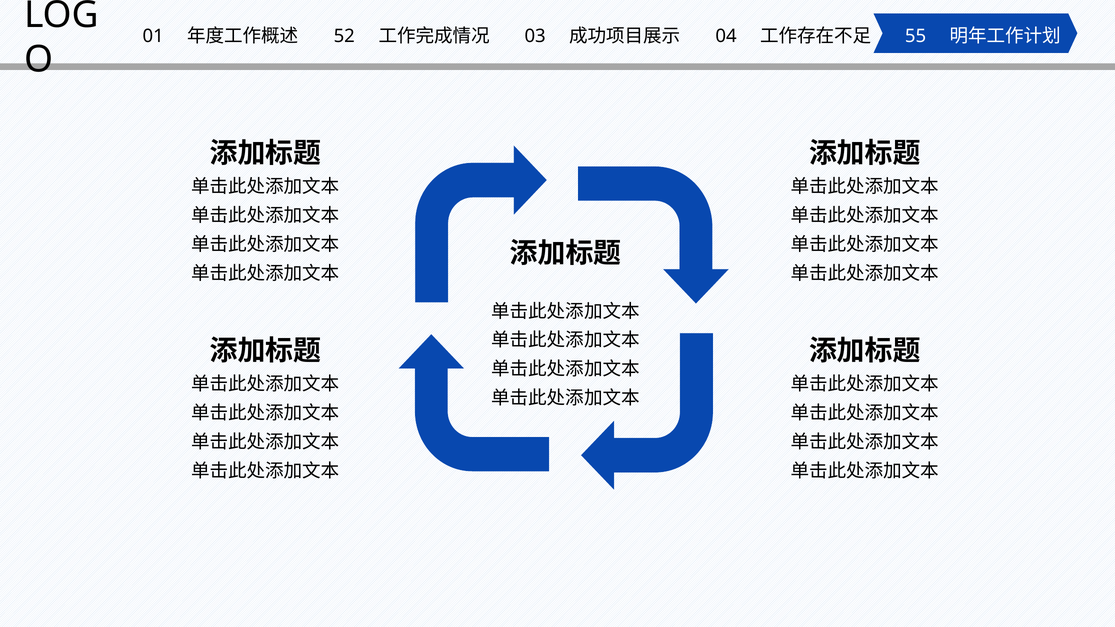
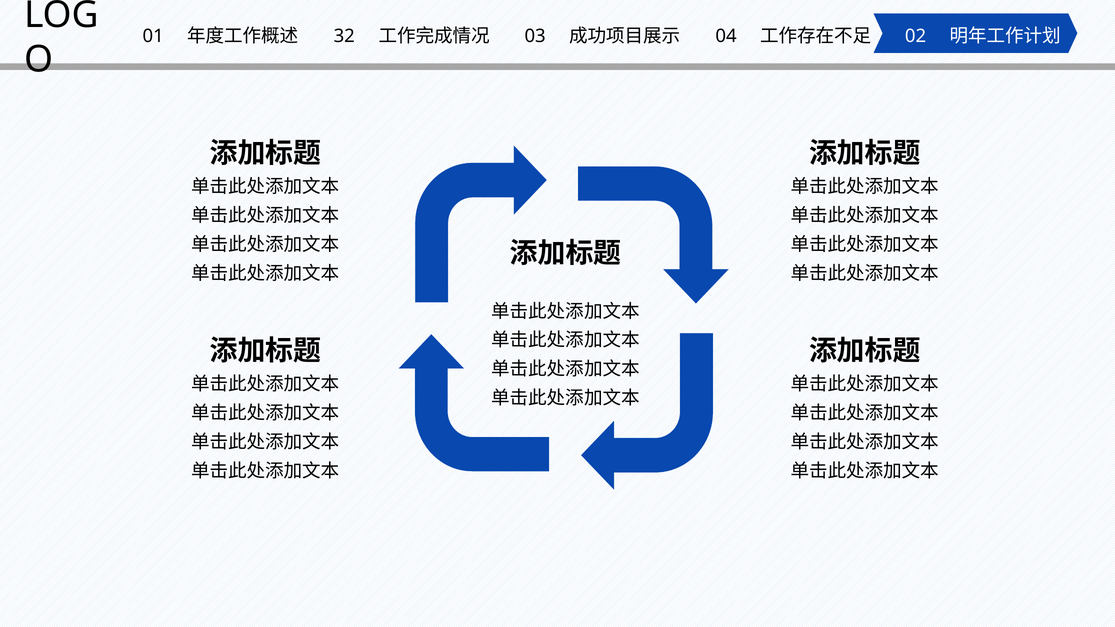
52: 52 -> 32 (344, 36)
55: 55 -> 02 (916, 36)
